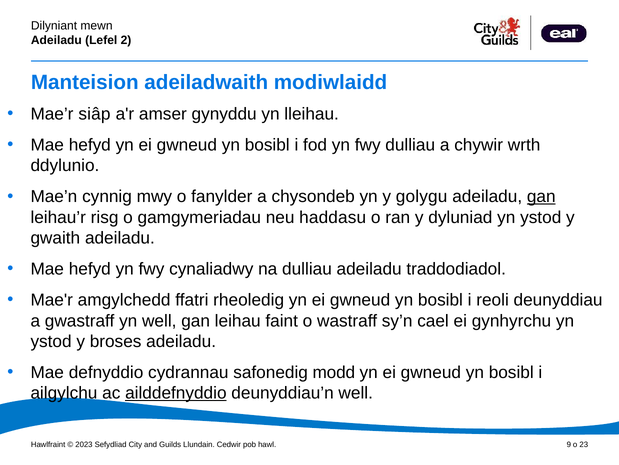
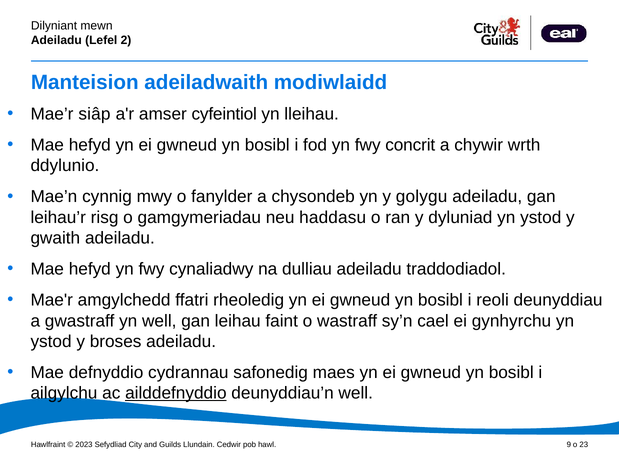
gynyddu: gynyddu -> cyfeintiol (224, 114)
fwy dulliau: dulliau -> concrit (410, 145)
gan underline: present -> none (541, 196)
modd: modd -> maes (334, 372)
